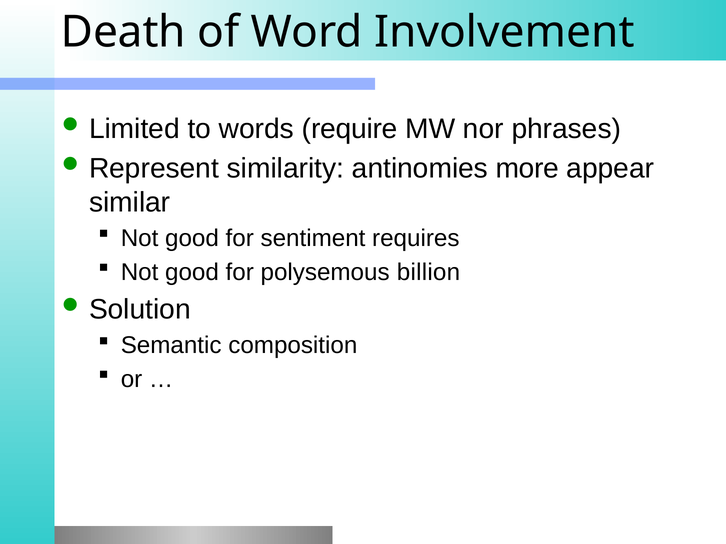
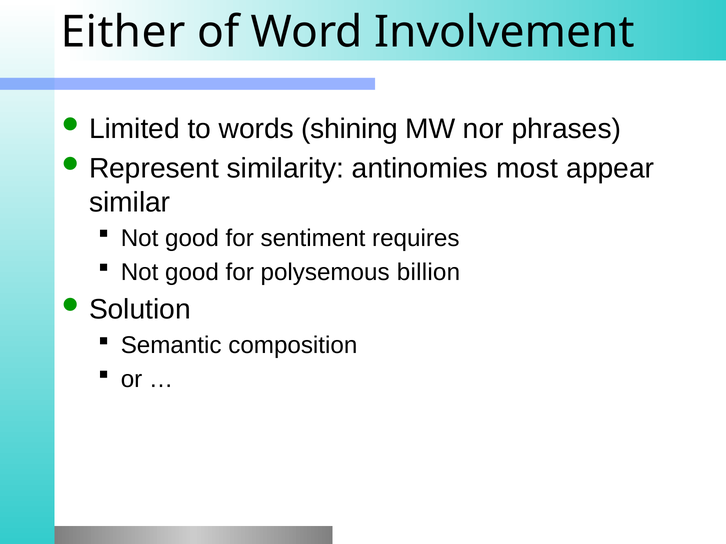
Death: Death -> Either (123, 32)
require: require -> shining (350, 129)
more: more -> most (527, 169)
